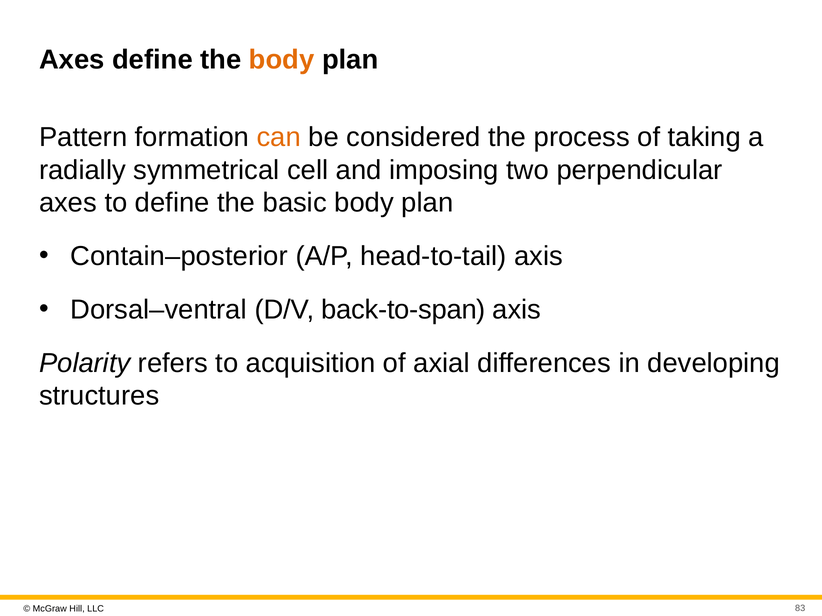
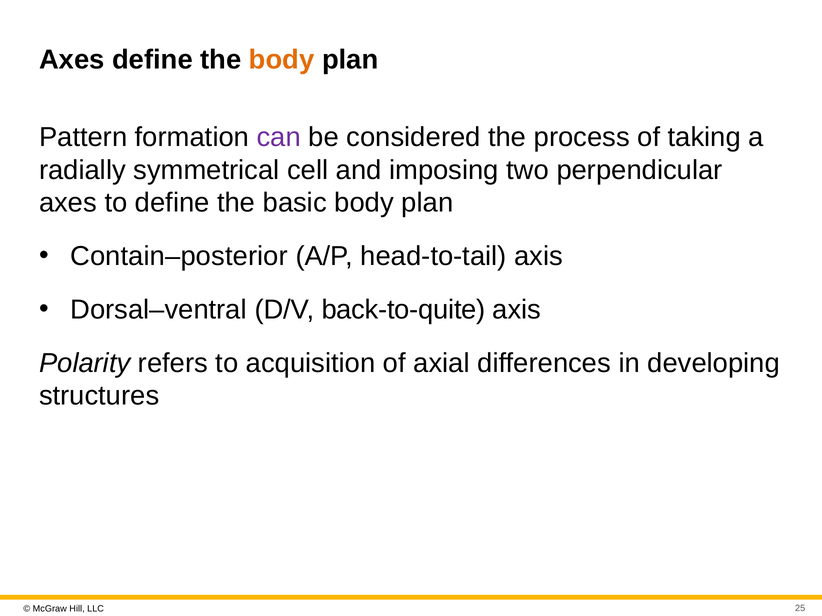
can colour: orange -> purple (279, 137)
back-to-span: back-to-span -> back-to-quite (403, 310)
83: 83 -> 25 (800, 609)
